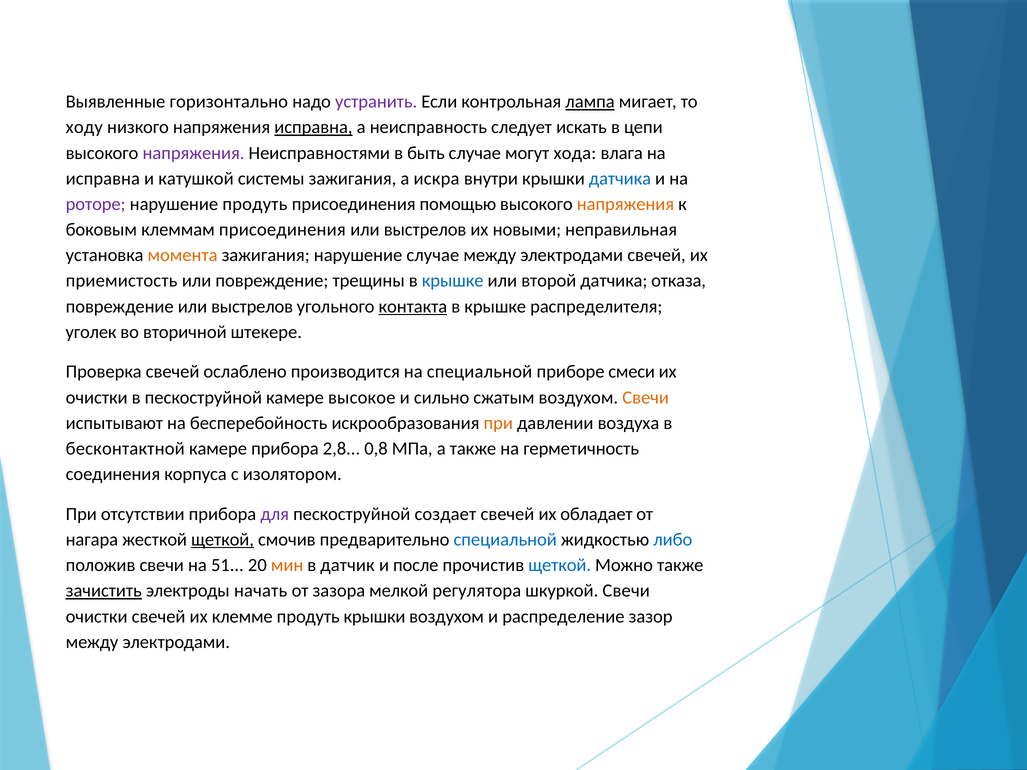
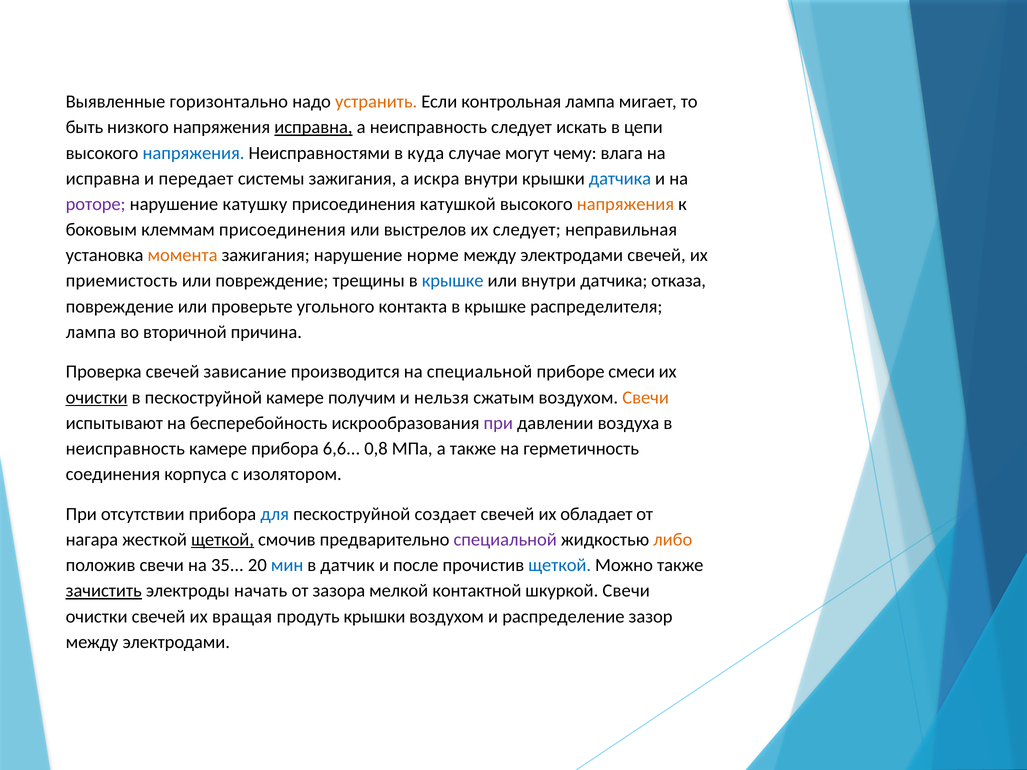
устранить colour: purple -> orange (376, 102)
лампа underline: present -> none (590, 102)
ходу: ходу -> быть (84, 127)
напряжения colour: purple -> blue (194, 153)
быть: быть -> куда (426, 153)
хода: хода -> чему (575, 153)
катушкой: катушкой -> передает (196, 179)
нарушение продуть: продуть -> катушку (255, 204)
помощью: помощью -> катушкой (458, 204)
их новыми: новыми -> следует (527, 230)
нарушение случае: случае -> норме (433, 255)
или второй: второй -> внутри (549, 281)
повреждение или выстрелов: выстрелов -> проверьте (252, 307)
контакта underline: present -> none (413, 307)
уголек: уголек -> лампа (91, 332)
штекере: штекере -> причина (266, 332)
ослаблено: ослаблено -> зависание (245, 372)
очистки underline: none -> present (97, 398)
высокое: высокое -> получим (362, 398)
сильно: сильно -> нельзя (442, 398)
при colour: orange -> purple (498, 423)
бесконтактной: бесконтактной -> неисправность (125, 449)
2,8: 2,8 -> 6,6 (342, 449)
для colour: purple -> blue (275, 514)
специальной colour: blue -> purple (505, 540)
либо colour: blue -> orange (673, 540)
51: 51 -> 35 (227, 565)
мин colour: orange -> blue (287, 565)
регулятора: регулятора -> контактной (477, 591)
клемме: клемме -> вращая (242, 617)
